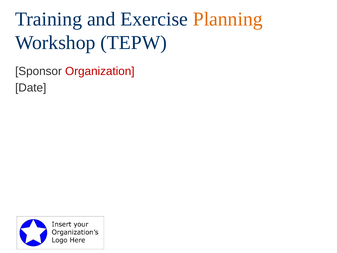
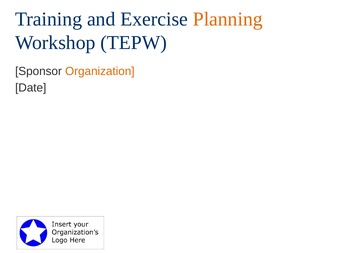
Organization colour: red -> orange (100, 71)
